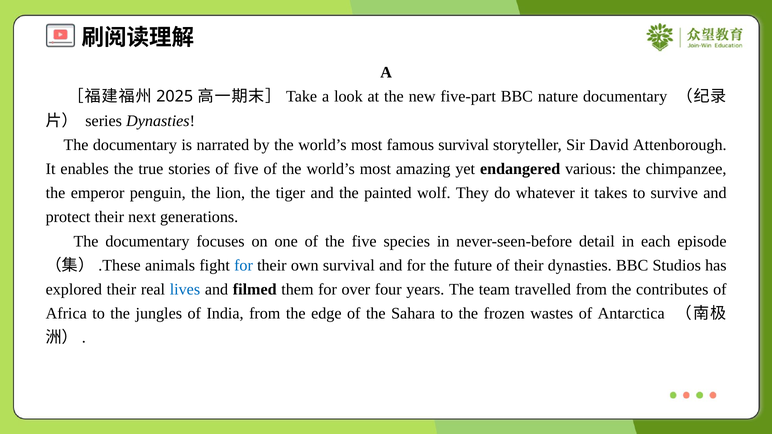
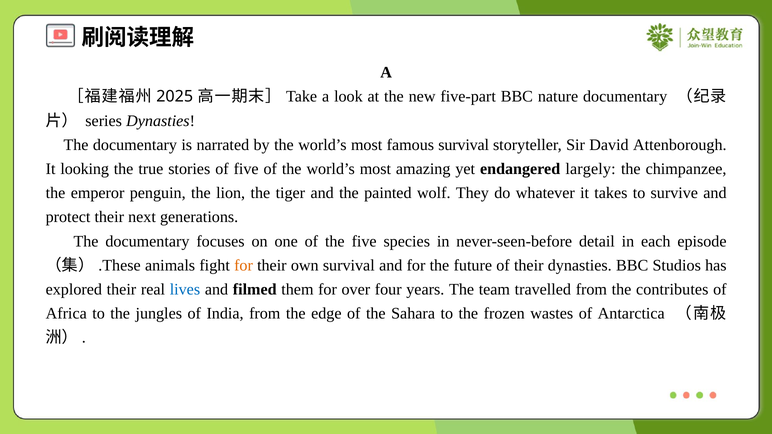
enables: enables -> looking (85, 169)
various: various -> largely (591, 169)
for colour: blue -> orange (244, 265)
